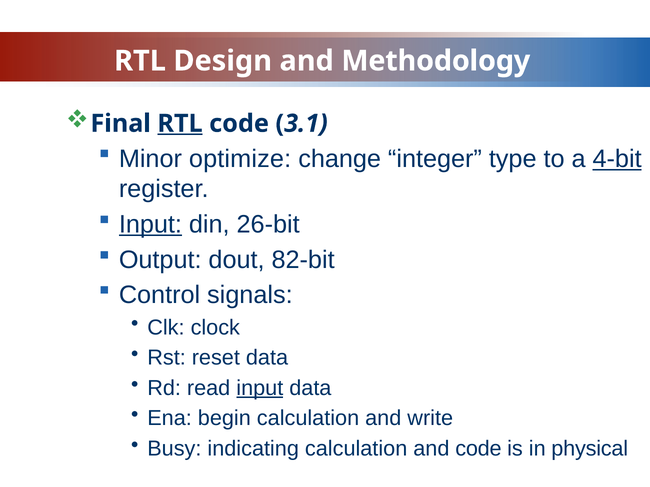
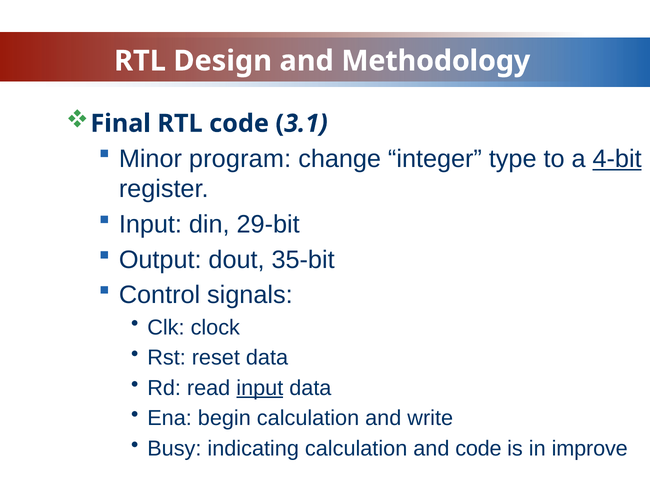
RTL underline: present -> none (180, 124)
optimize: optimize -> program (240, 159)
Input underline: present -> none (150, 225)
26-bit: 26-bit -> 29-bit (268, 225)
82-bit: 82-bit -> 35-bit (303, 260)
physical: physical -> improve (590, 449)
